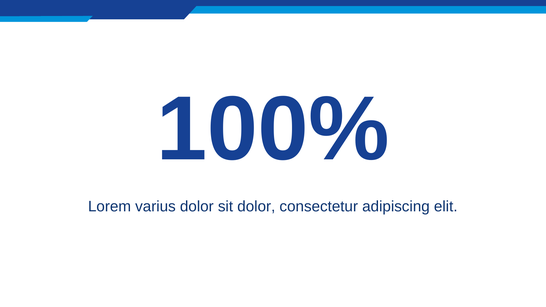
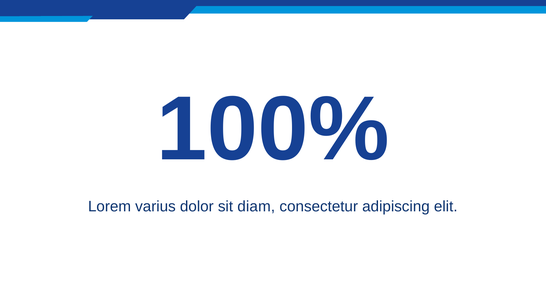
sit dolor: dolor -> diam (256, 207)
